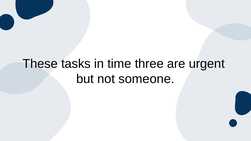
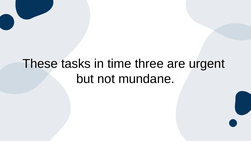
someone: someone -> mundane (146, 79)
